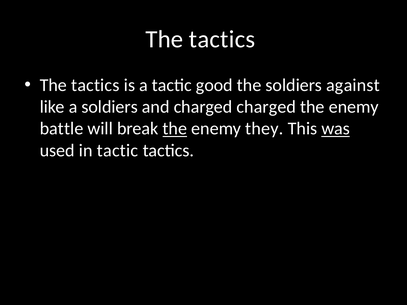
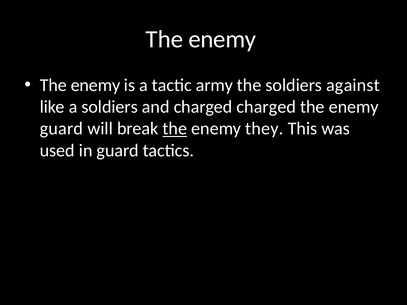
tactics: tactics -> enemy (222, 39)
tactics: tactics -> enemy (96, 85)
good: good -> army (214, 85)
battle: battle -> guard (61, 129)
was underline: present -> none (336, 129)
in tactic: tactic -> guard (118, 151)
